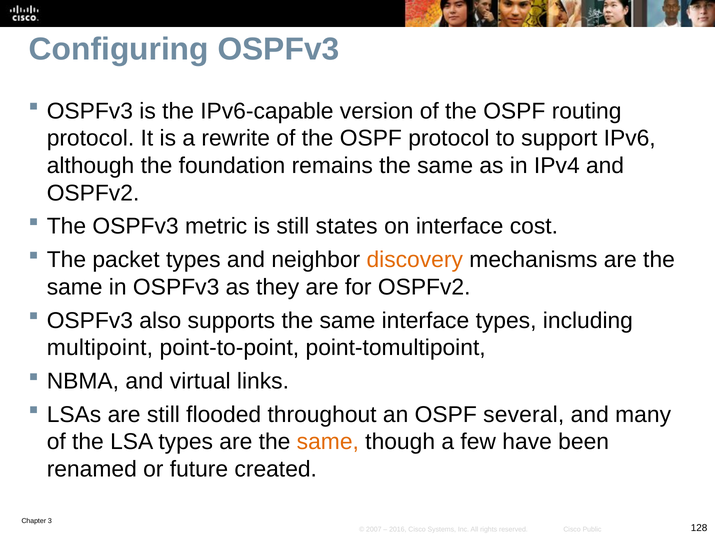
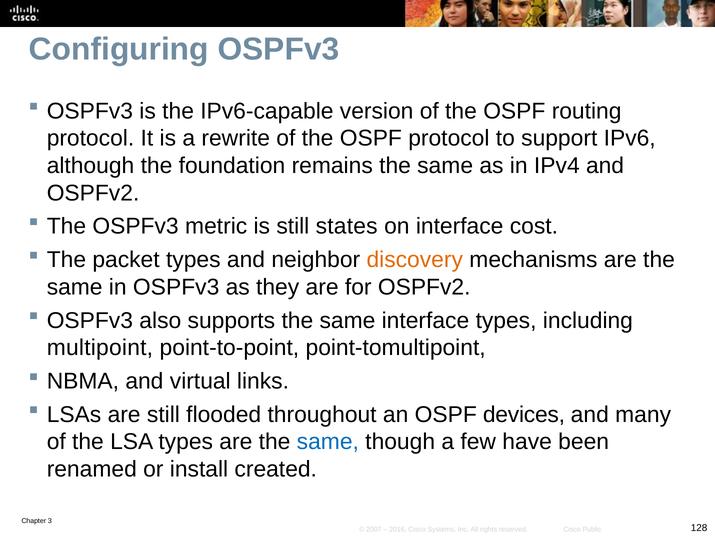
several: several -> devices (524, 415)
same colour: orange -> blue (328, 442)
future: future -> install (199, 470)
